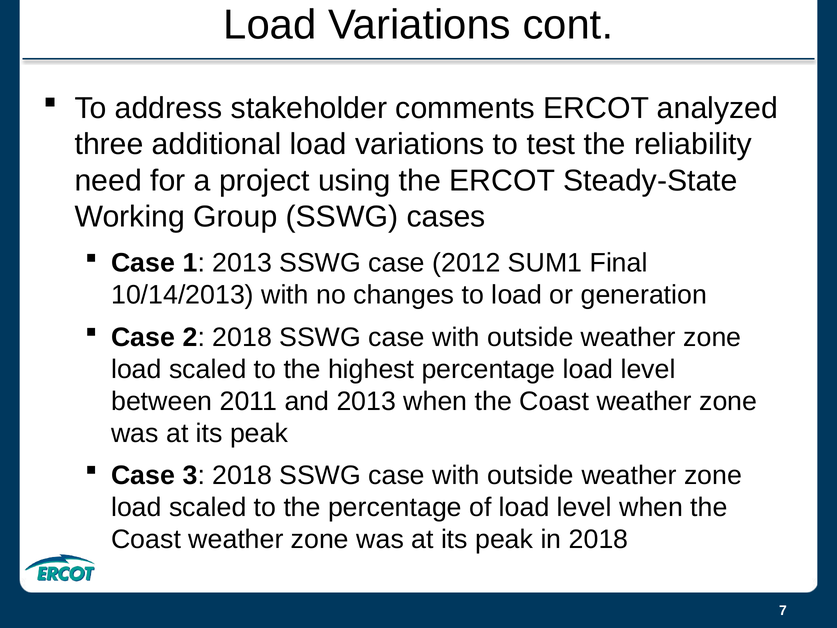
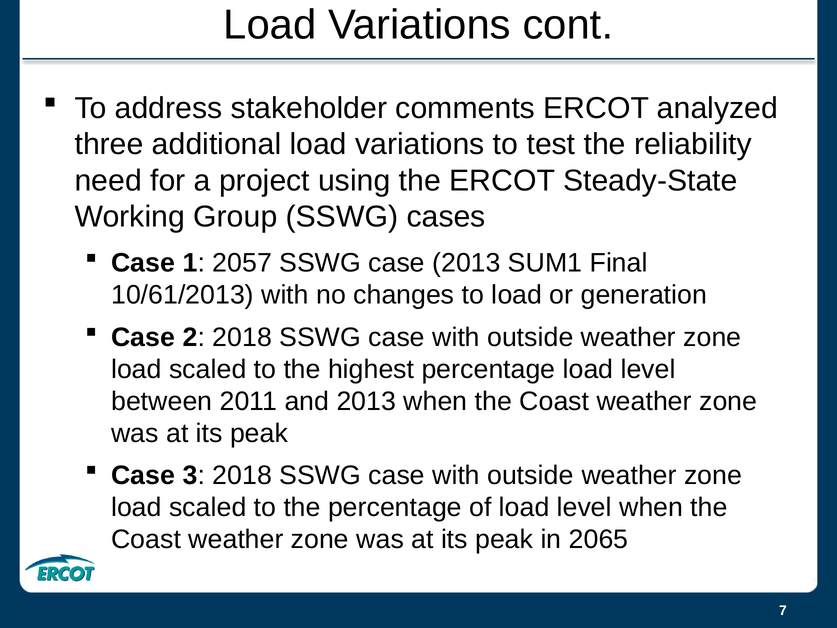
1 2013: 2013 -> 2057 (242, 263)
case 2012: 2012 -> 2013 (466, 263)
10/14/2013: 10/14/2013 -> 10/61/2013 (183, 295)
in 2018: 2018 -> 2065 (599, 539)
